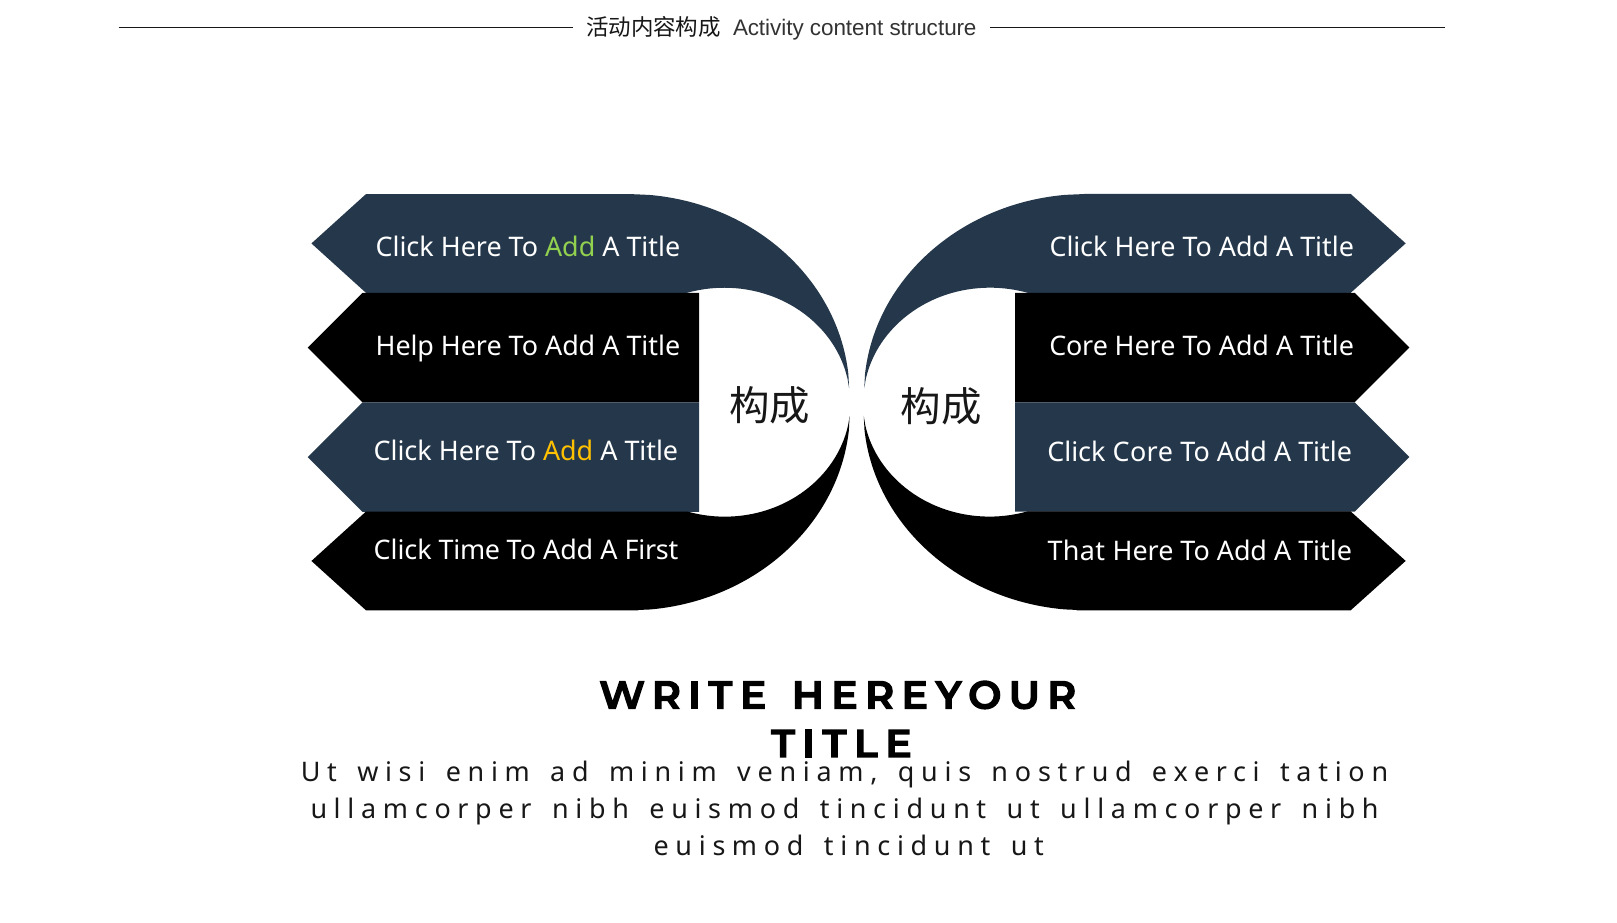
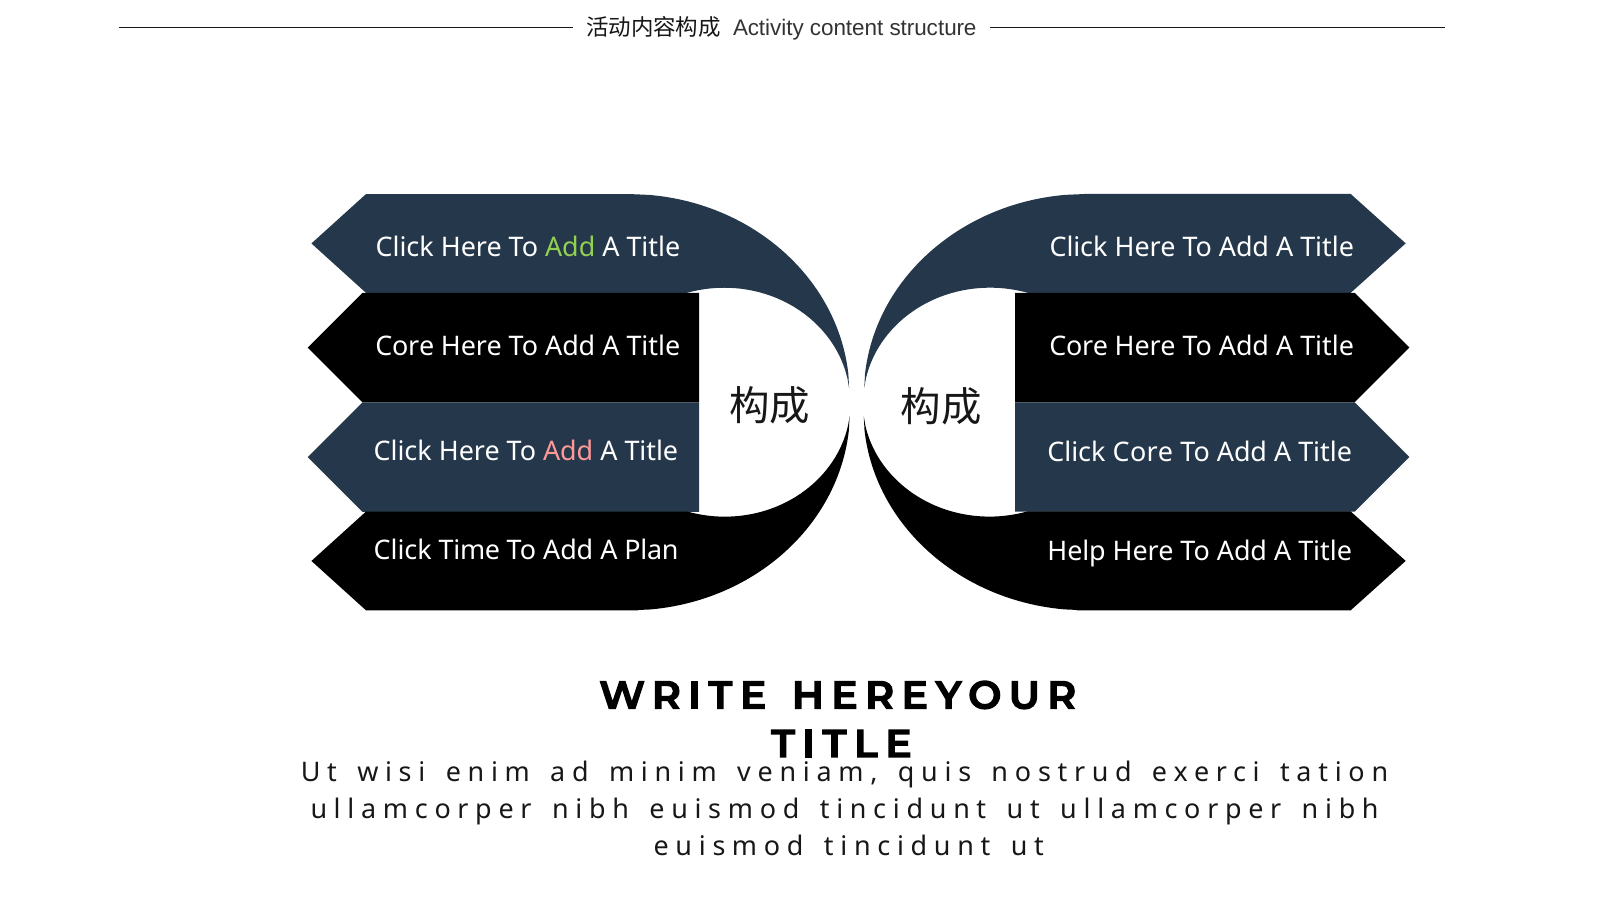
Help: Help -> Core (405, 346)
Add colour: yellow -> pink (568, 452)
First: First -> Plan (651, 551)
That: That -> Help (1077, 551)
